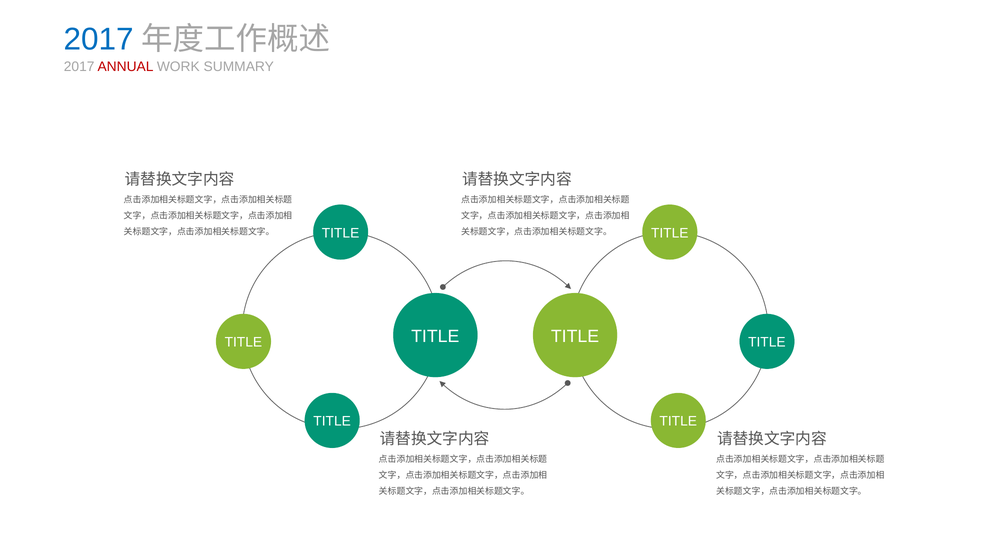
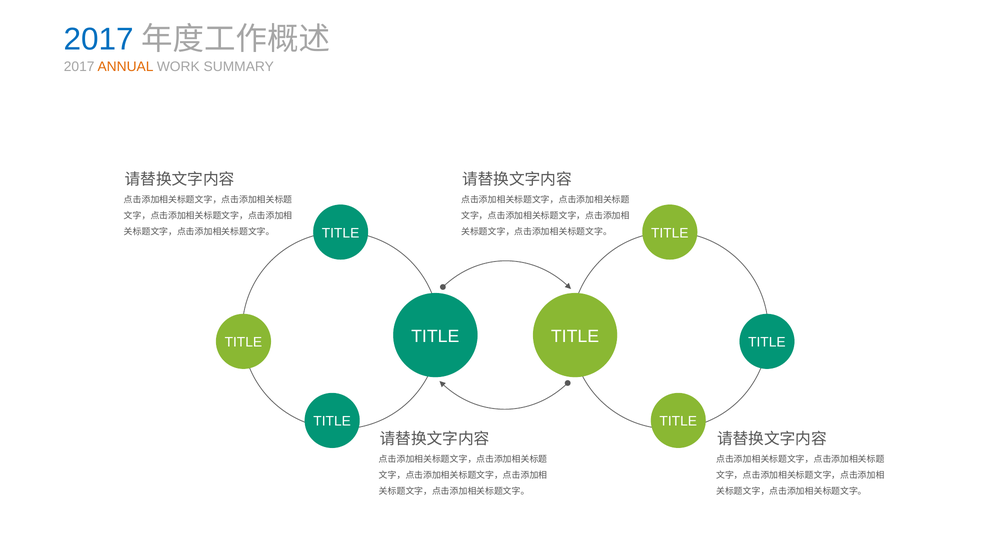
ANNUAL colour: red -> orange (126, 67)
